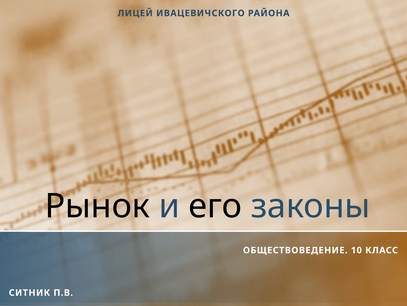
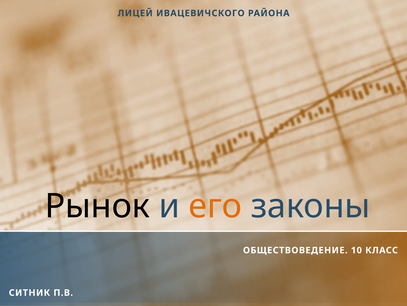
его colour: black -> orange (215, 206)
